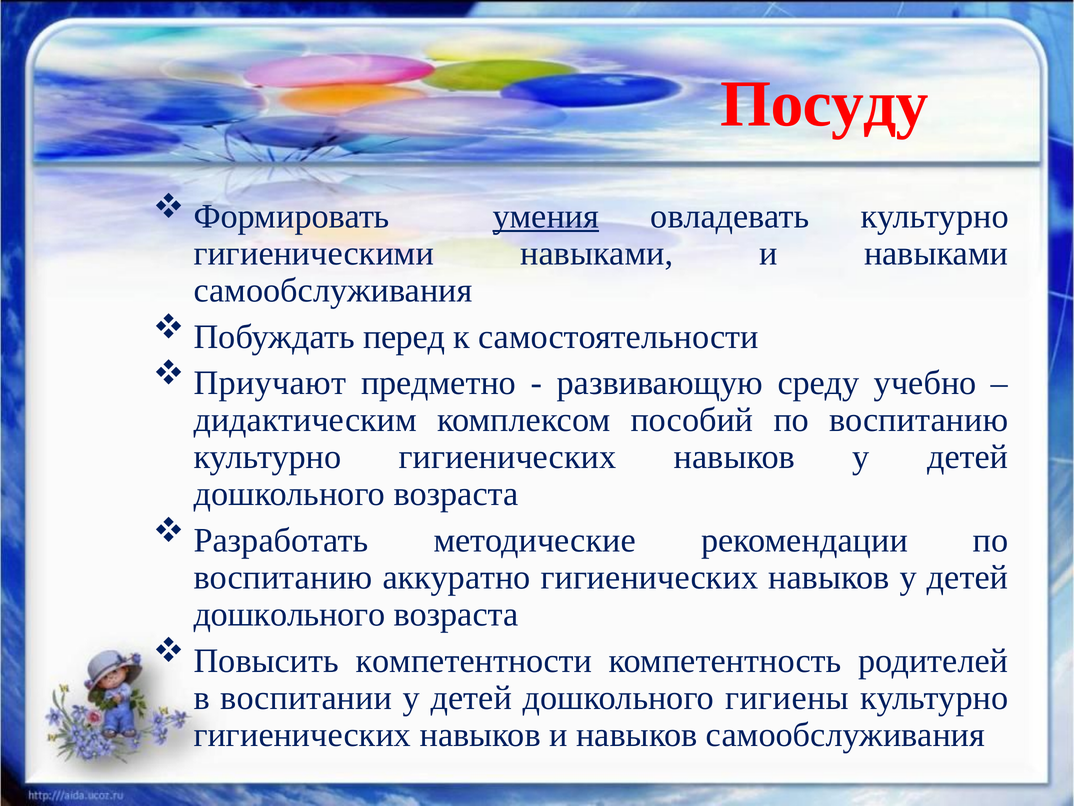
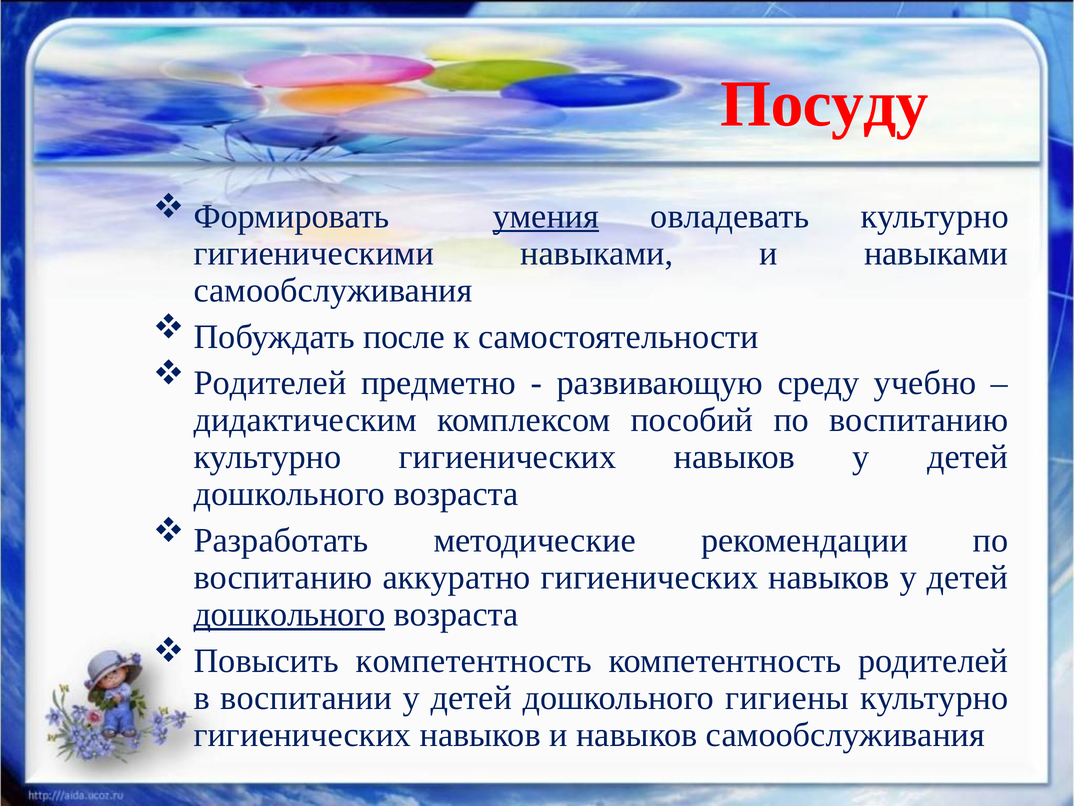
перед: перед -> после (404, 337)
Приучают: Приучают -> Родителей (270, 383)
дошкольного underline: none -> present (289, 614)
Повысить компетентности: компетентности -> компетентность (474, 660)
